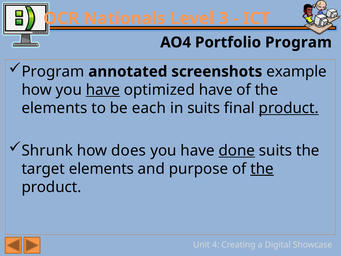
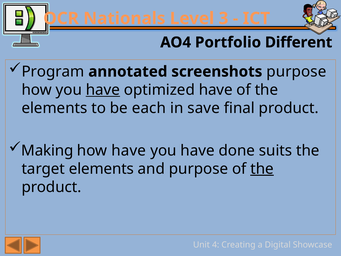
Portfolio Program: Program -> Different (299, 42)
screenshots example: example -> purpose (296, 72)
in suits: suits -> save (204, 108)
product underline: present -> none (289, 108)
Shrunk: Shrunk -> Making (47, 150)
how does: does -> have (129, 150)
done underline: present -> none (237, 150)
